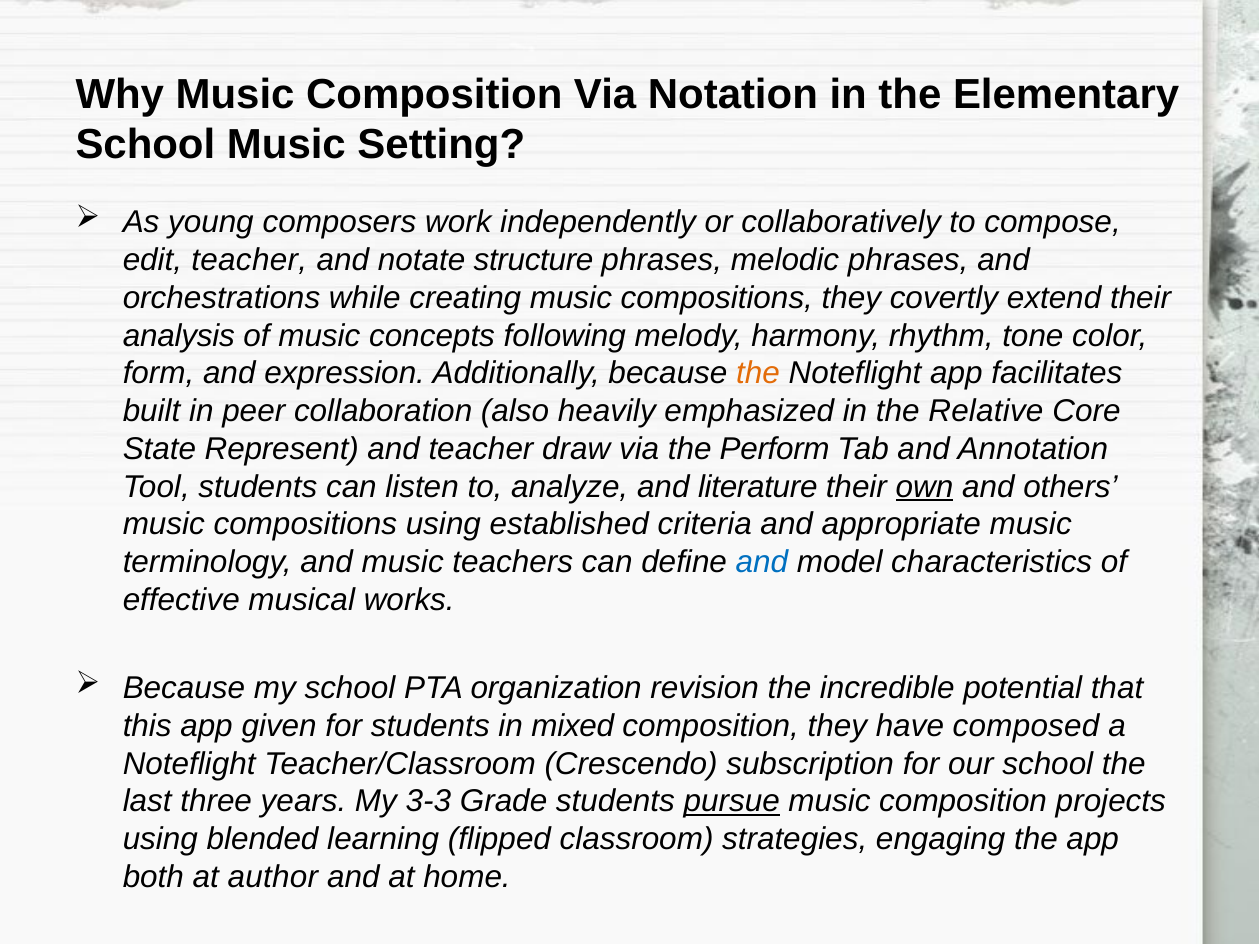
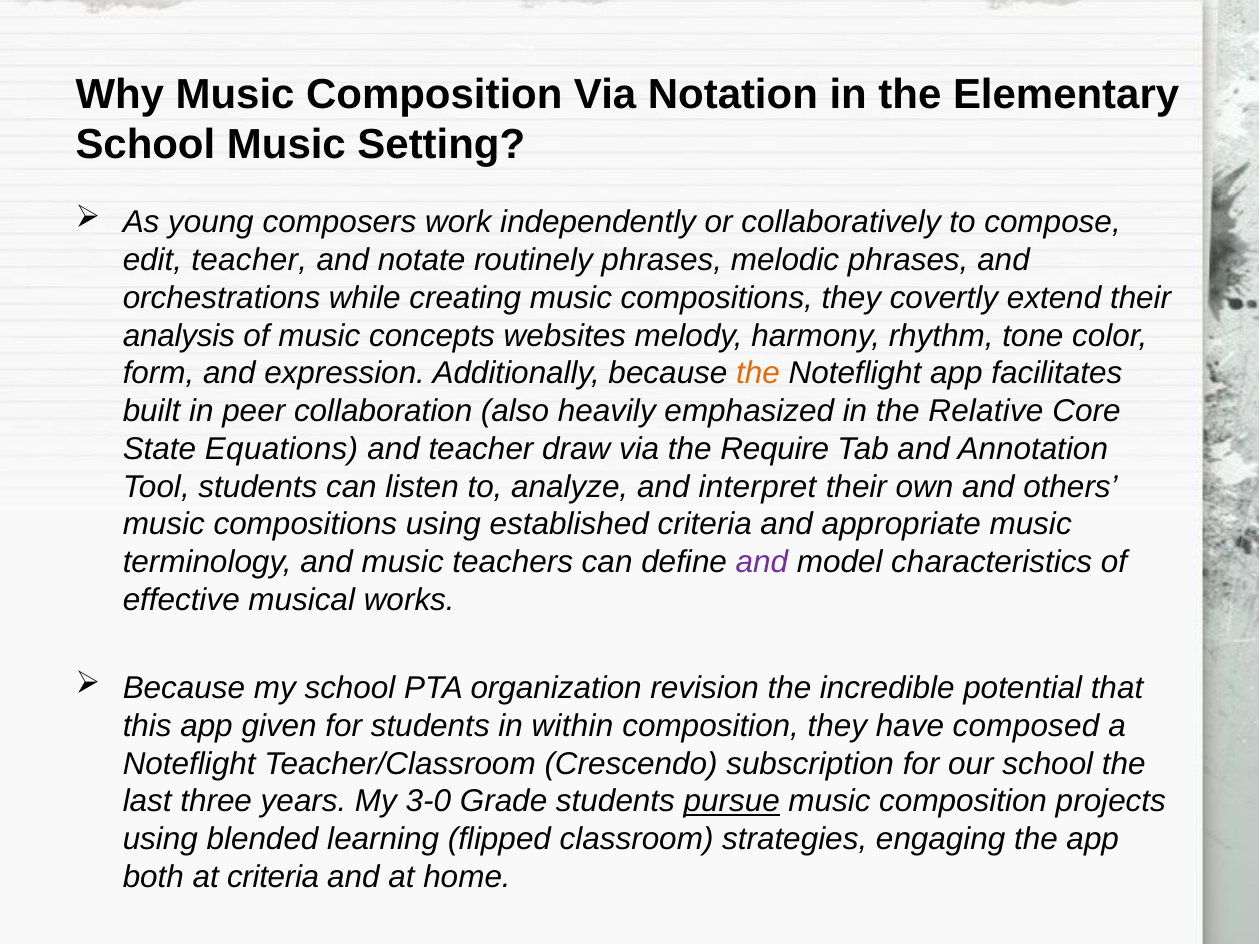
structure: structure -> routinely (533, 260)
following: following -> websites (565, 336)
Represent: Represent -> Equations (282, 449)
Perform: Perform -> Require (775, 449)
literature: literature -> interpret (757, 487)
own underline: present -> none (925, 487)
and colour: blue -> purple (762, 563)
mixed: mixed -> within (572, 726)
3-3: 3-3 -> 3-0 (428, 802)
at author: author -> criteria (273, 877)
